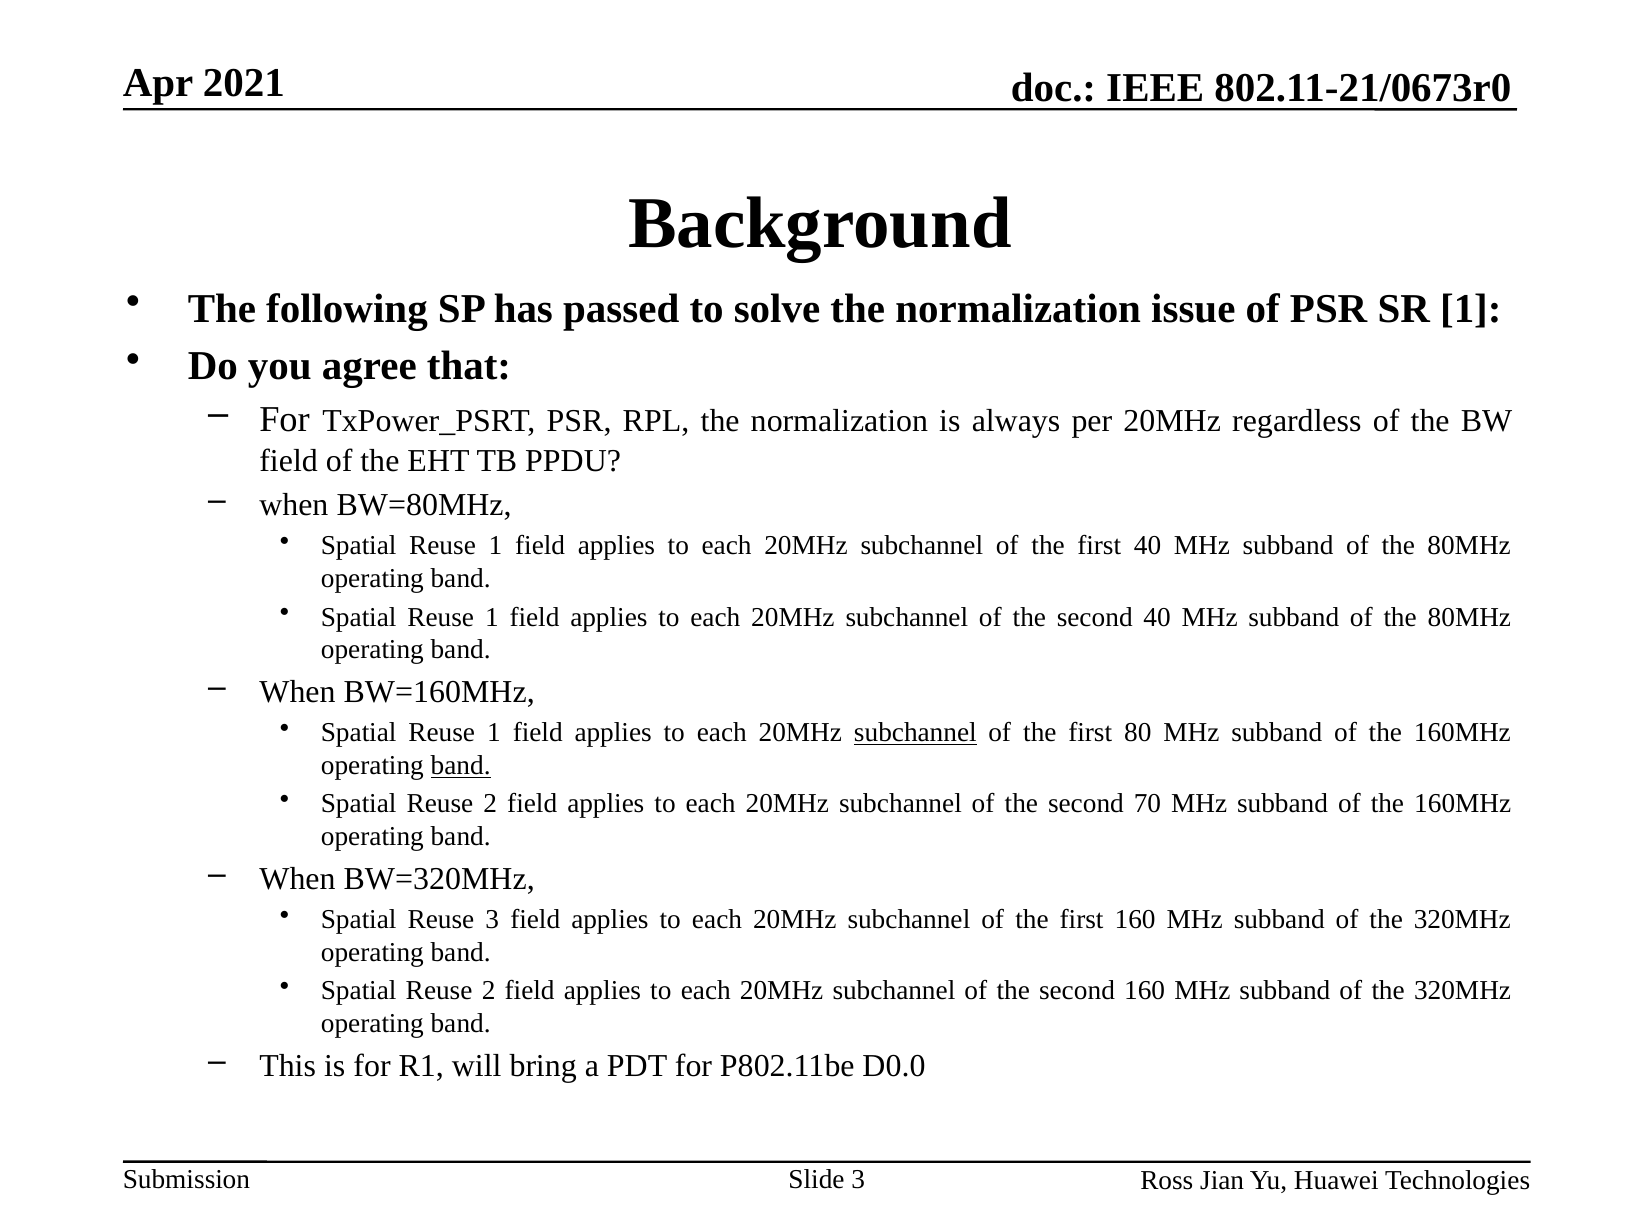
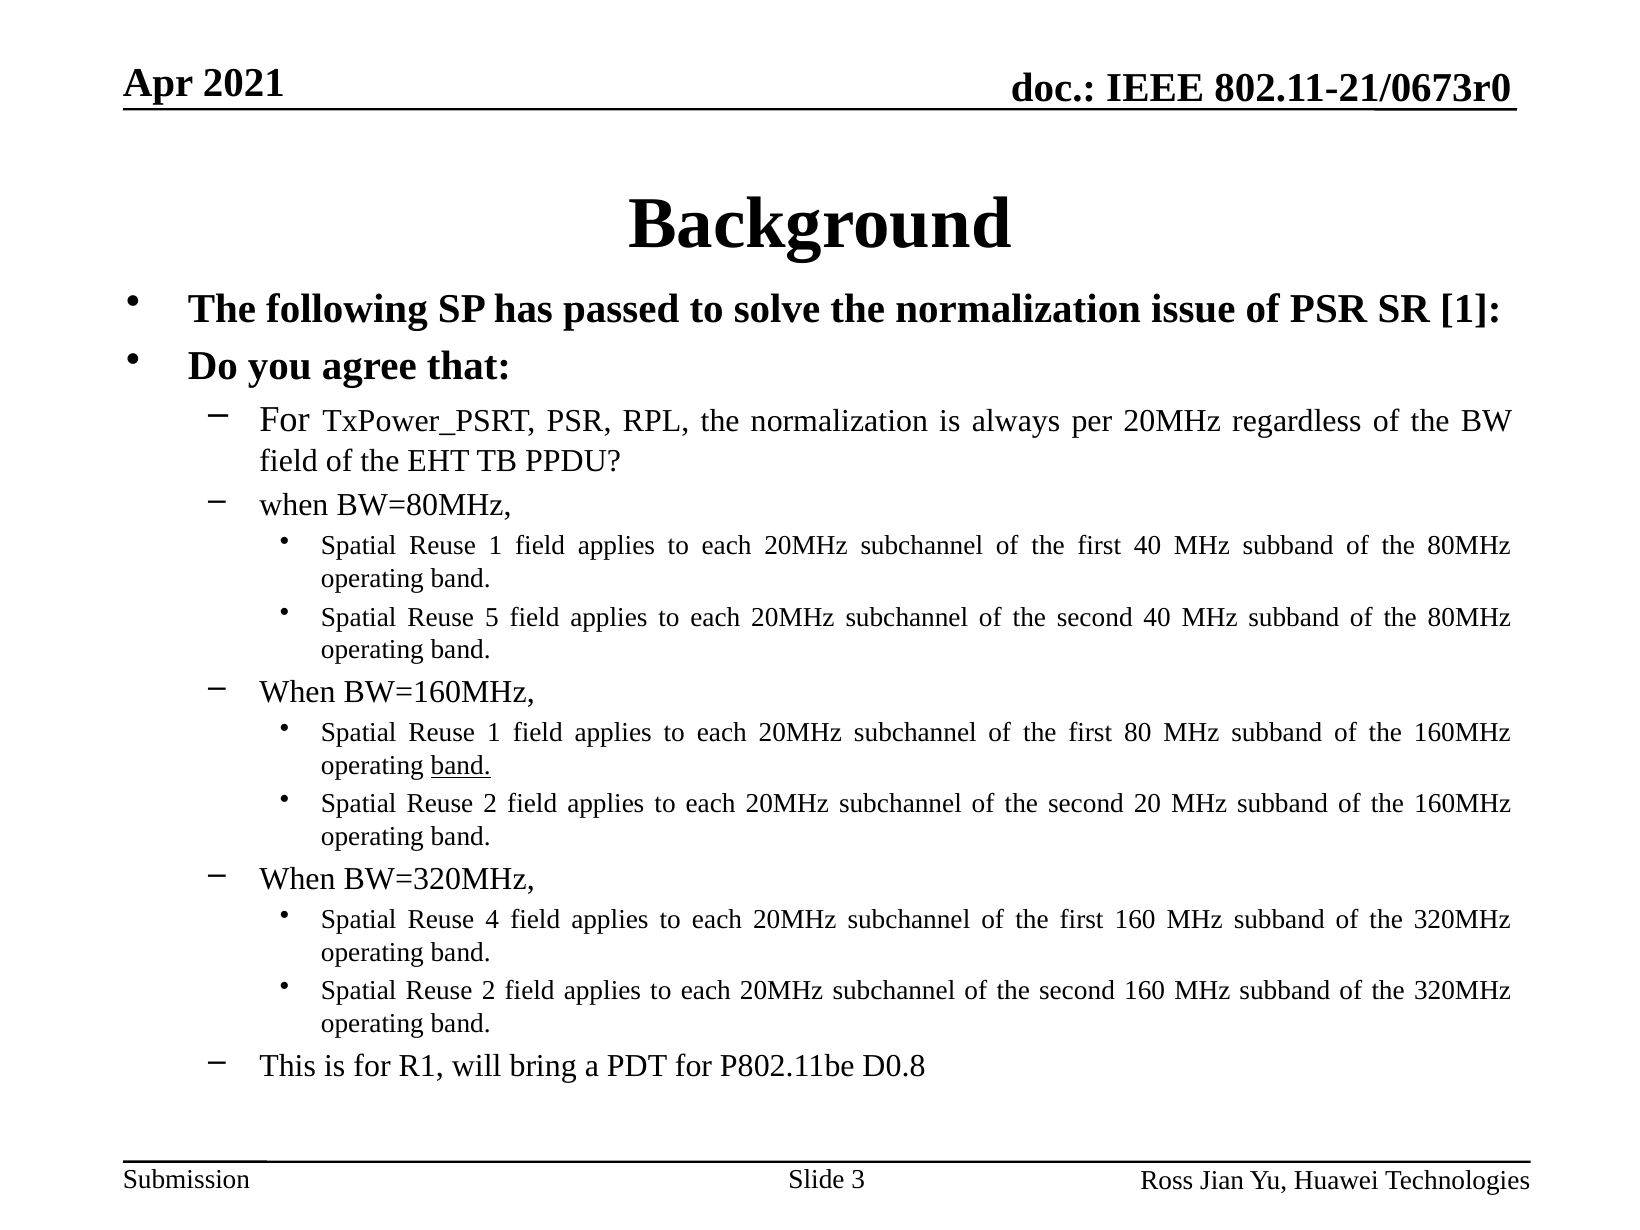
1: 1 -> 5 (492, 617)
subchannel underline: present -> none (915, 733)
70: 70 -> 20 (1147, 804)
Reuse 3: 3 -> 4 (492, 920)
D0.0: D0.0 -> D0.8 (894, 1066)
